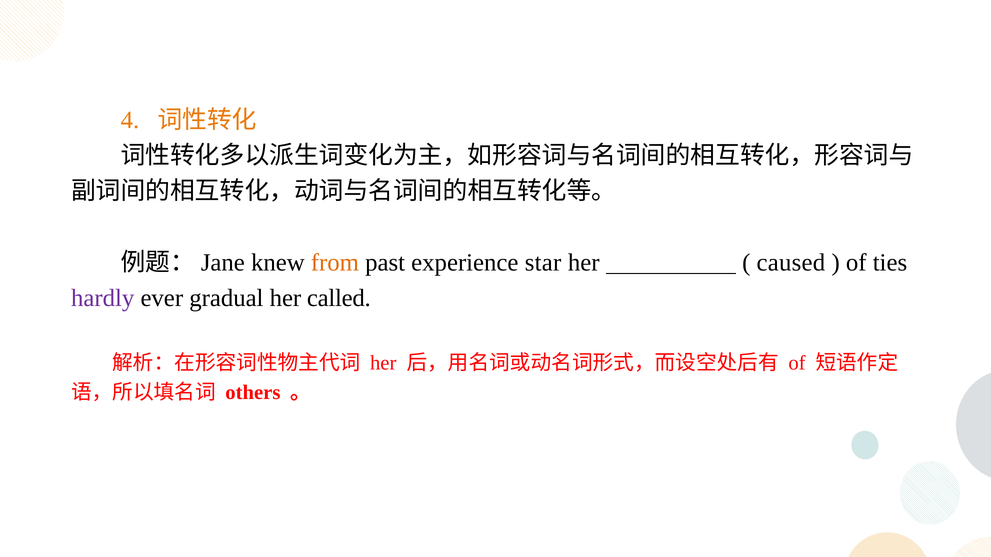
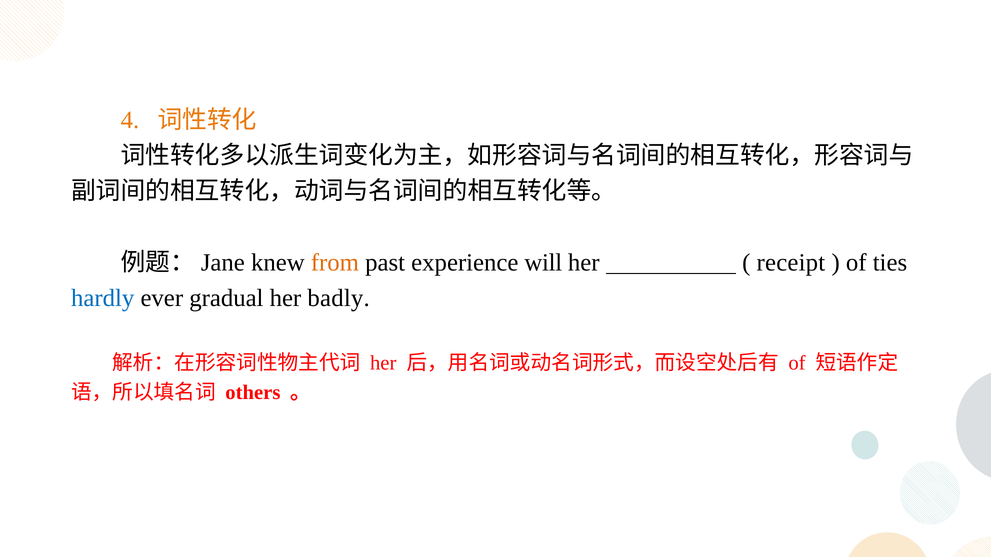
star: star -> will (543, 263)
caused: caused -> receipt (791, 263)
hardly colour: purple -> blue (103, 298)
called: called -> badly (339, 298)
